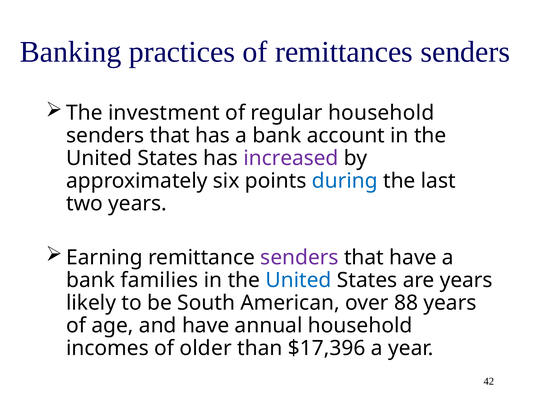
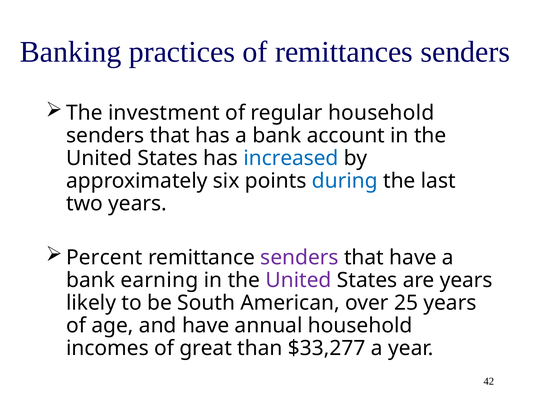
increased colour: purple -> blue (291, 158)
Earning: Earning -> Percent (104, 257)
families: families -> earning (159, 280)
United colour: blue -> purple (298, 280)
88: 88 -> 25 (406, 303)
older: older -> great (206, 348)
$17,396: $17,396 -> $33,277 (327, 348)
